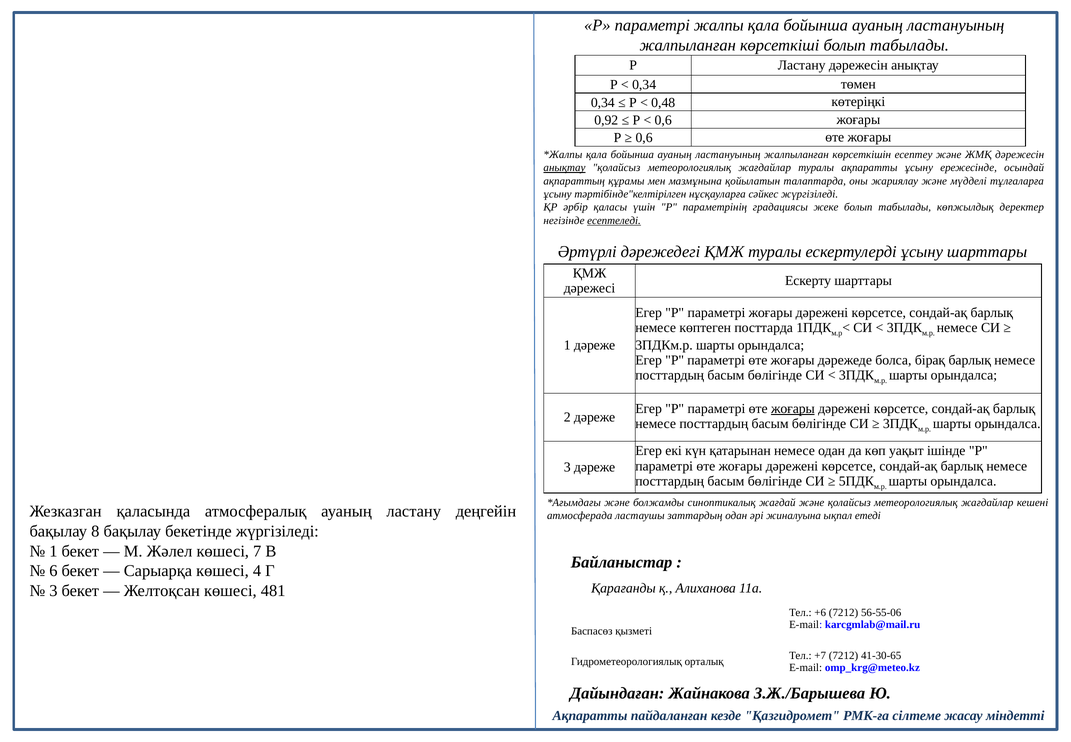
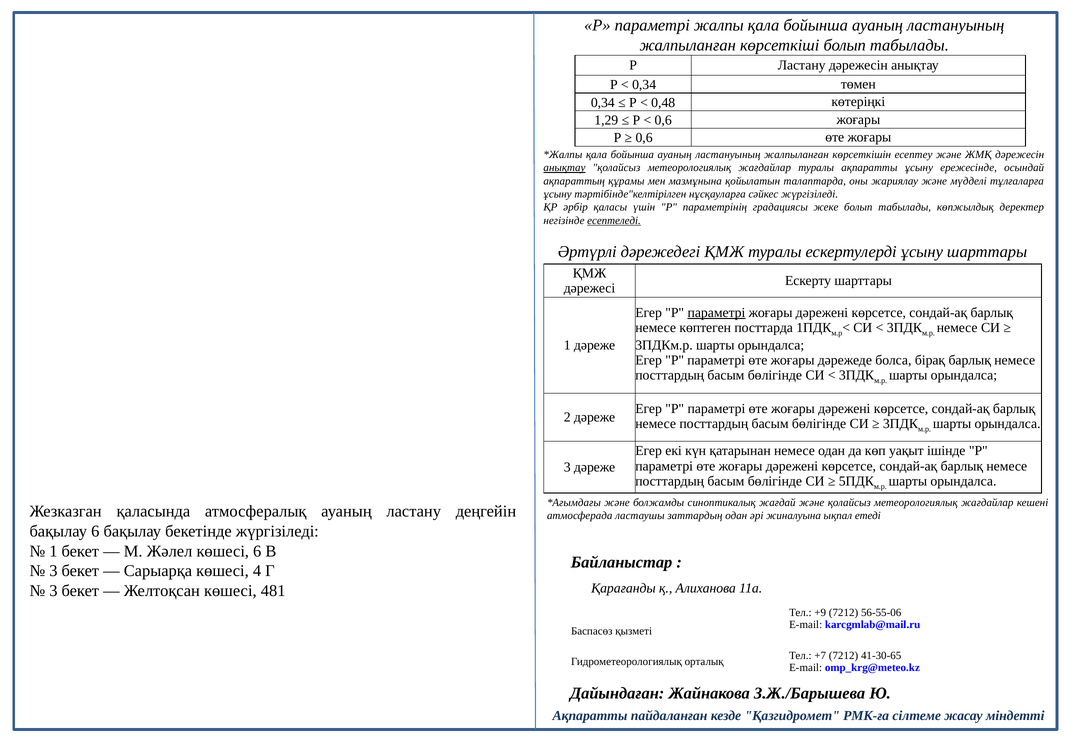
0,92: 0,92 -> 1,29 (606, 120)
параметрі underline: none -> present (716, 312)
жоғары underline: present -> none (793, 408)
бақылау 8: 8 -> 6 (95, 531)
көшесі 7: 7 -> 6 (257, 551)
6: 6 -> 3 (53, 570)
+6: +6 -> +9 (820, 612)
